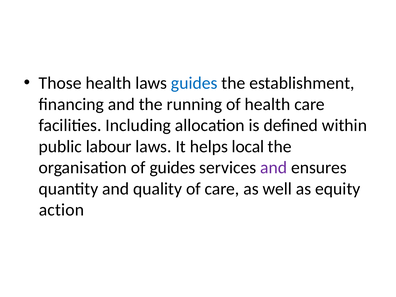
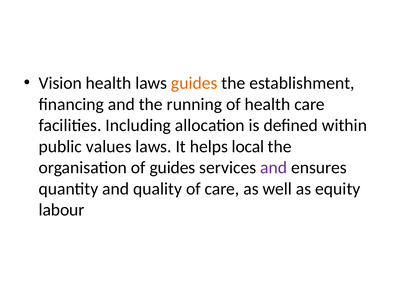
Those: Those -> Vision (60, 83)
guides colour: blue -> orange (194, 83)
labour: labour -> values (109, 146)
action: action -> labour (62, 210)
